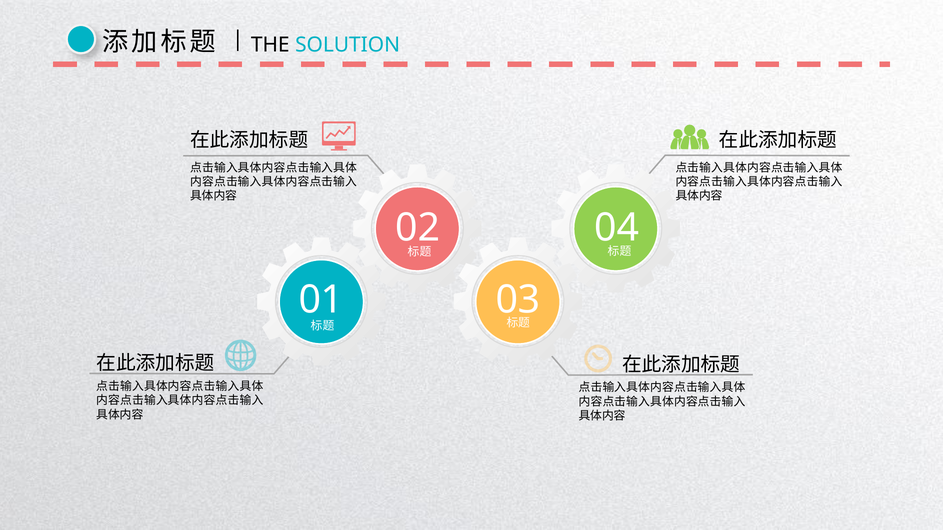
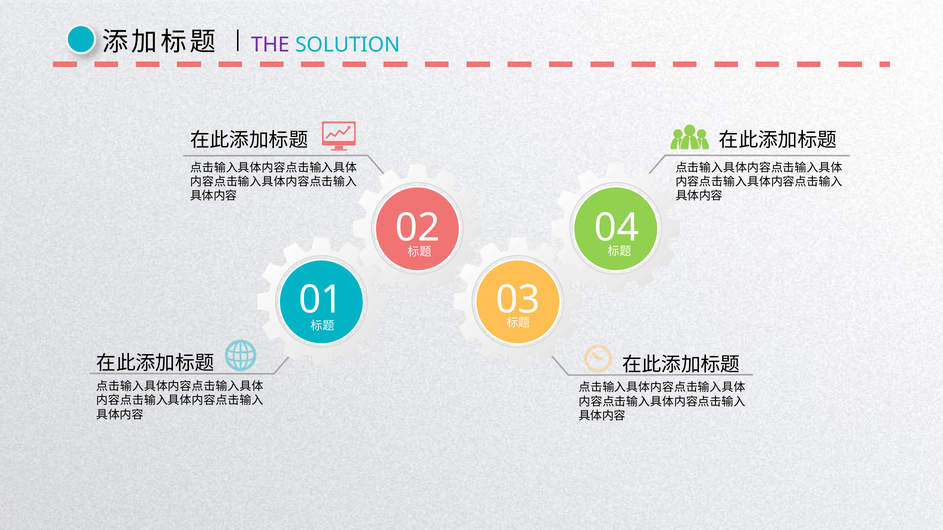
THE colour: black -> purple (270, 45)
